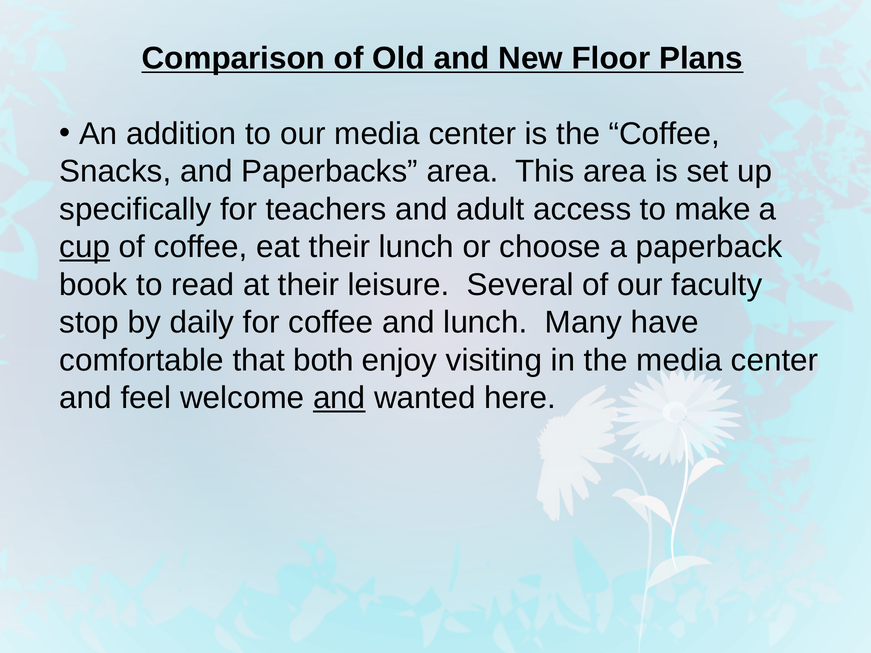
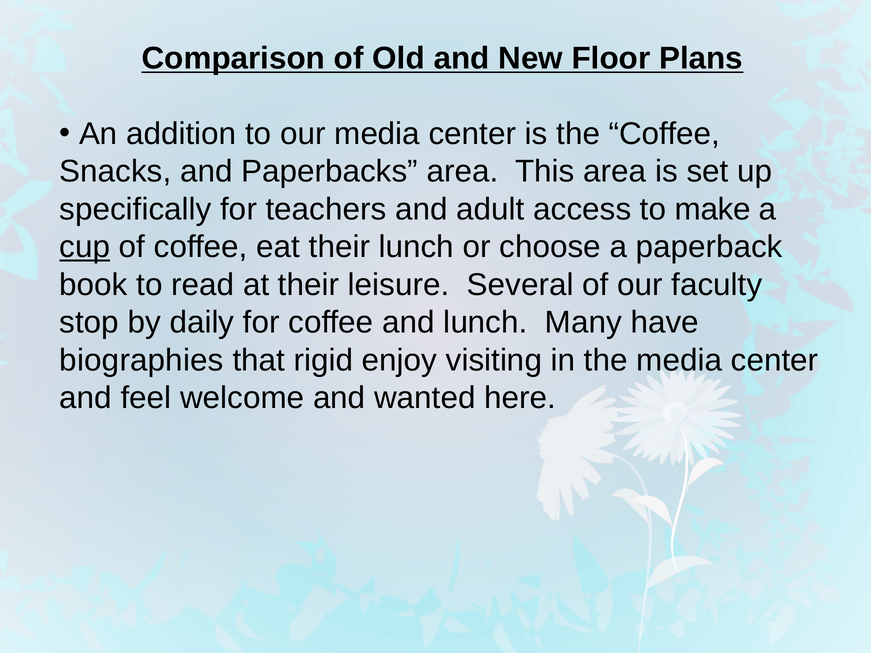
comfortable: comfortable -> biographies (142, 360)
both: both -> rigid (323, 360)
and underline: present -> none (339, 398)
